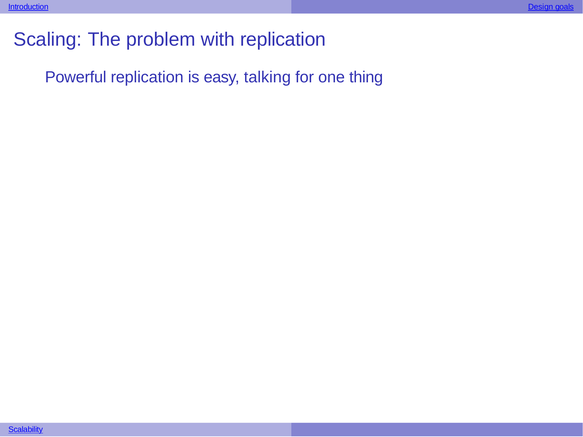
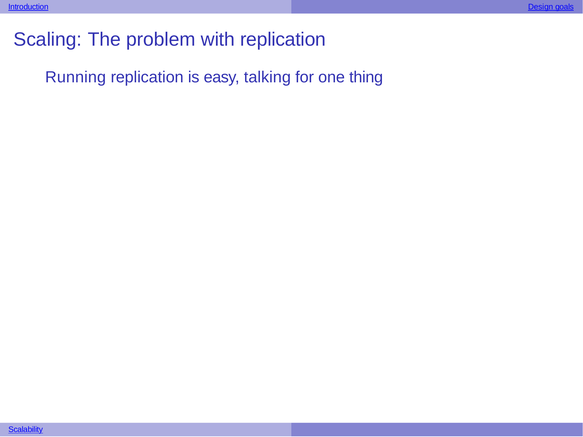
Powerful: Powerful -> Running (76, 77)
